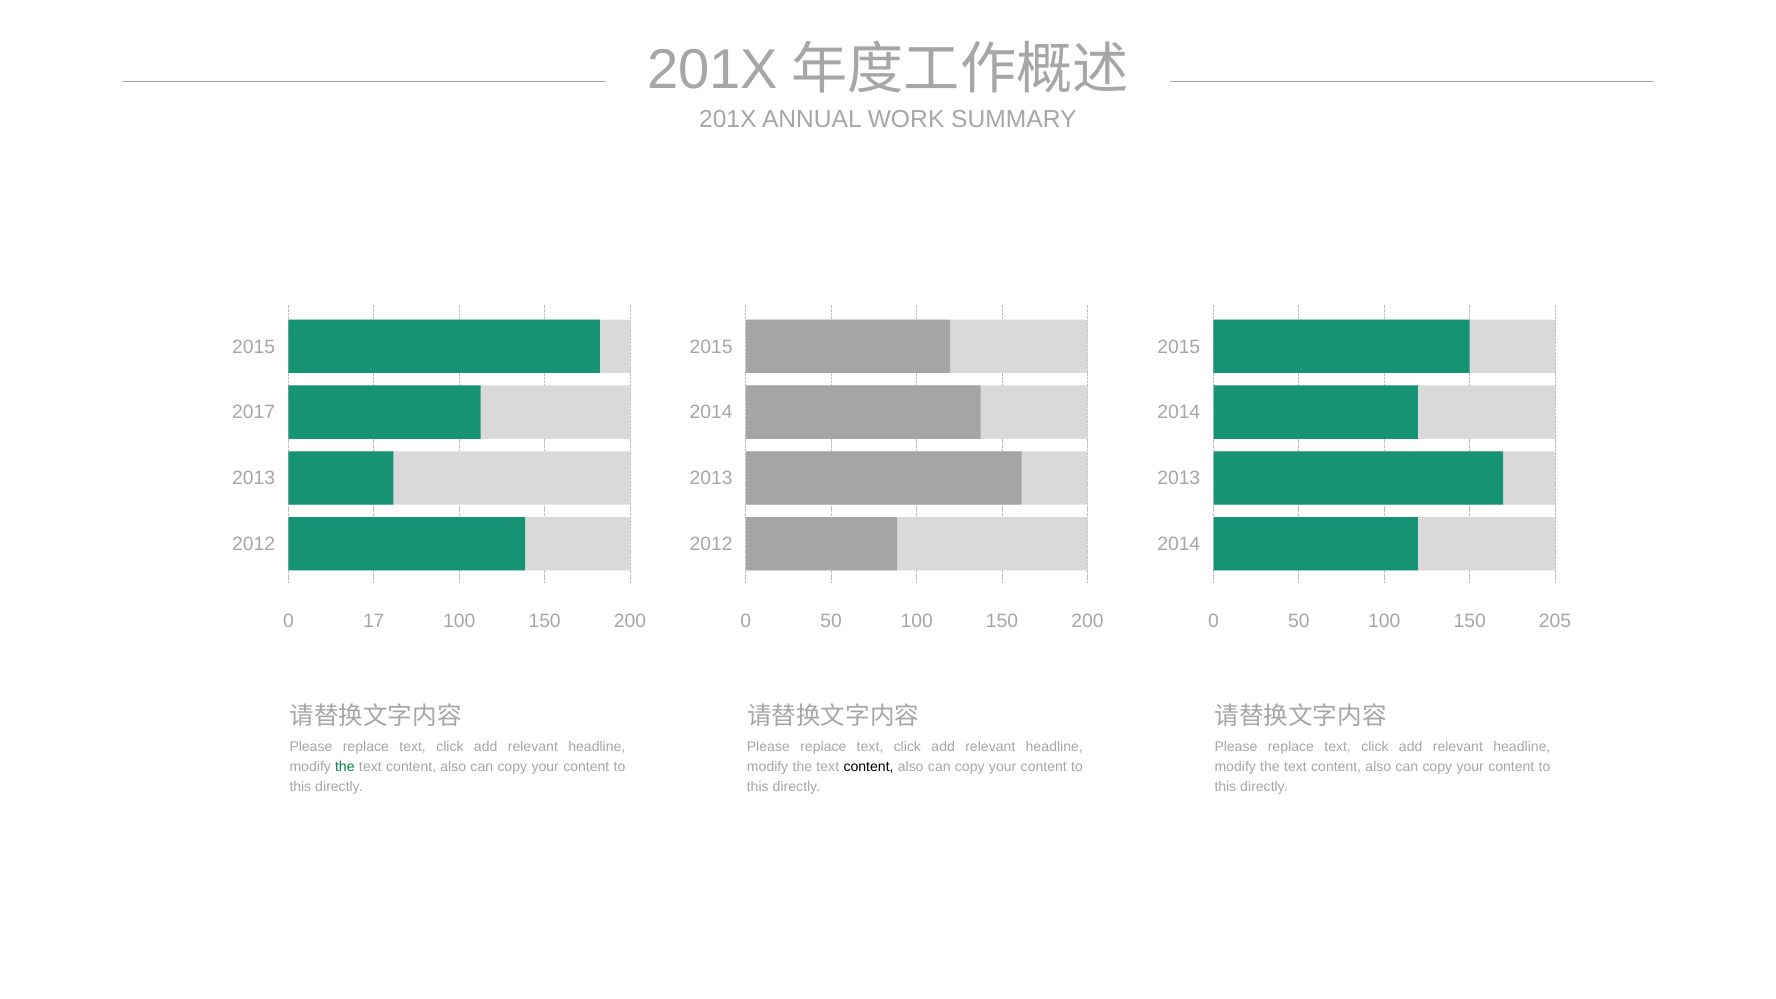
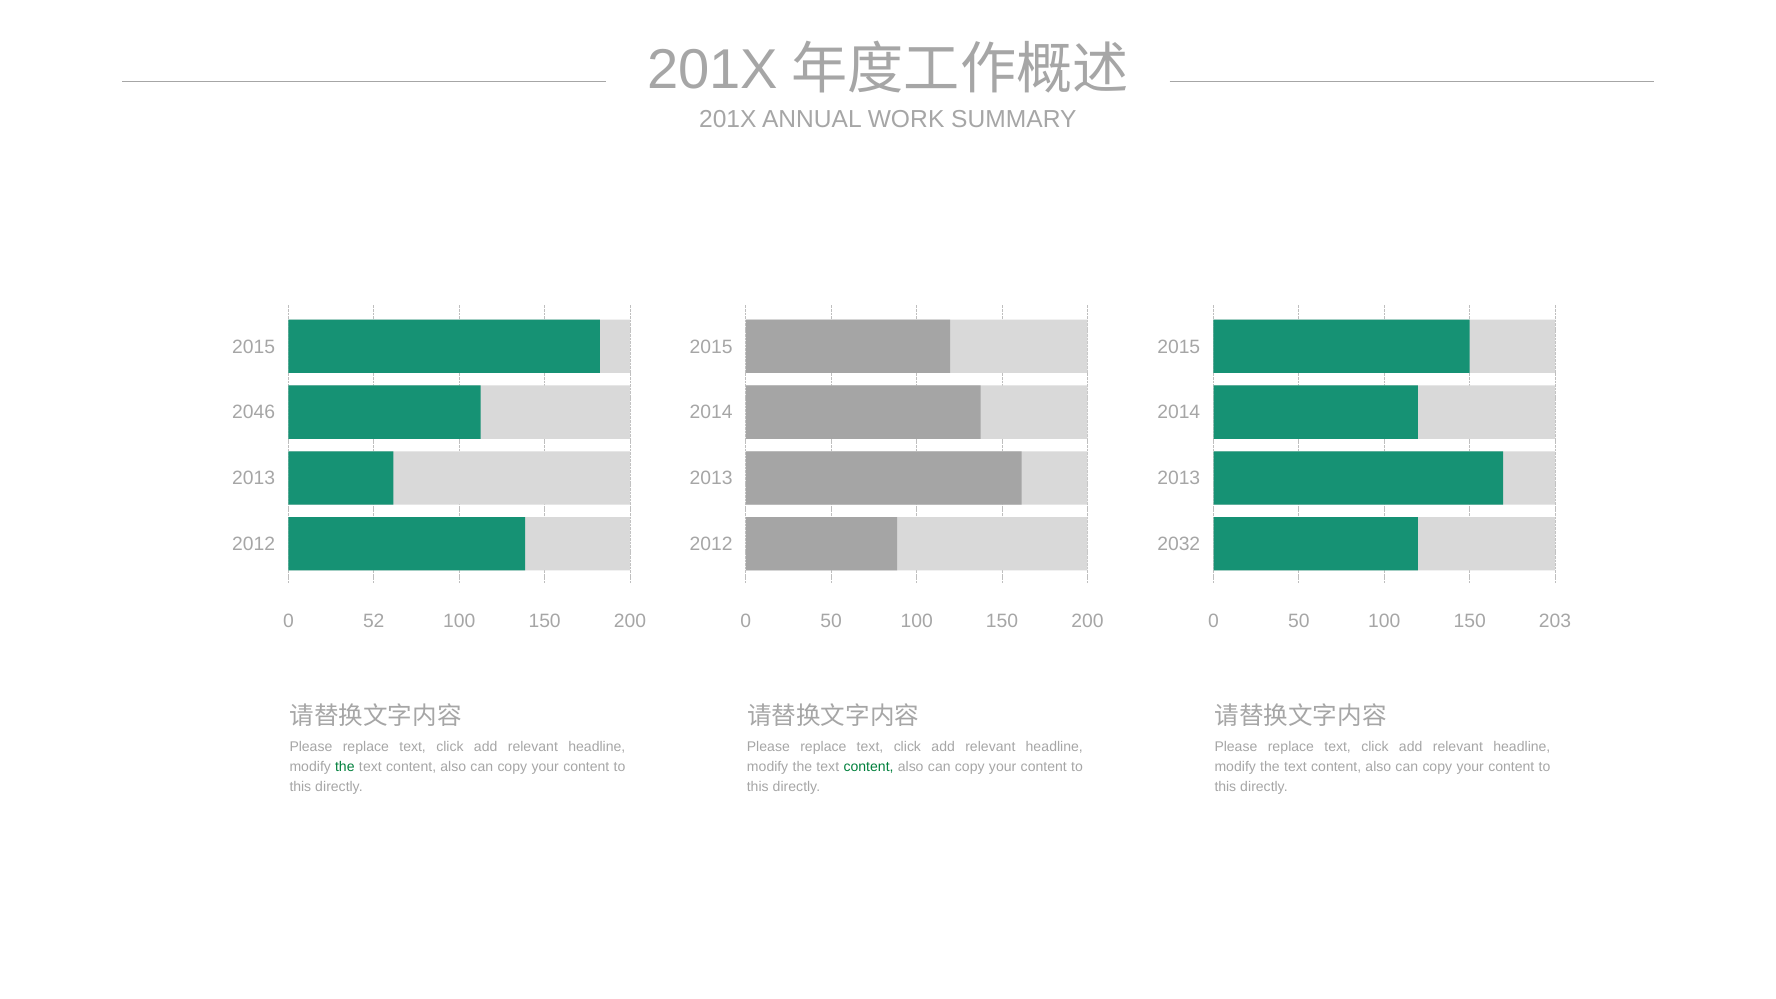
2017: 2017 -> 2046 (254, 413)
2014: 2014 -> 2032 (1179, 544)
17: 17 -> 52 (374, 621)
205: 205 -> 203 (1555, 621)
content colour: black -> green (869, 767)
